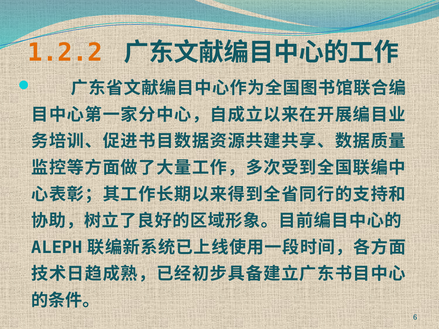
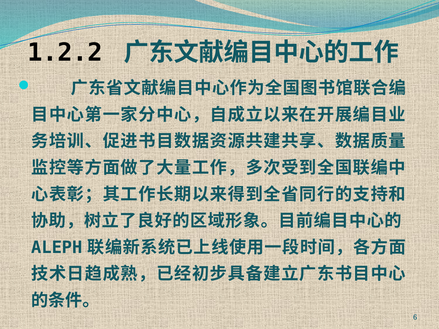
1.2.2 colour: orange -> black (65, 53)
